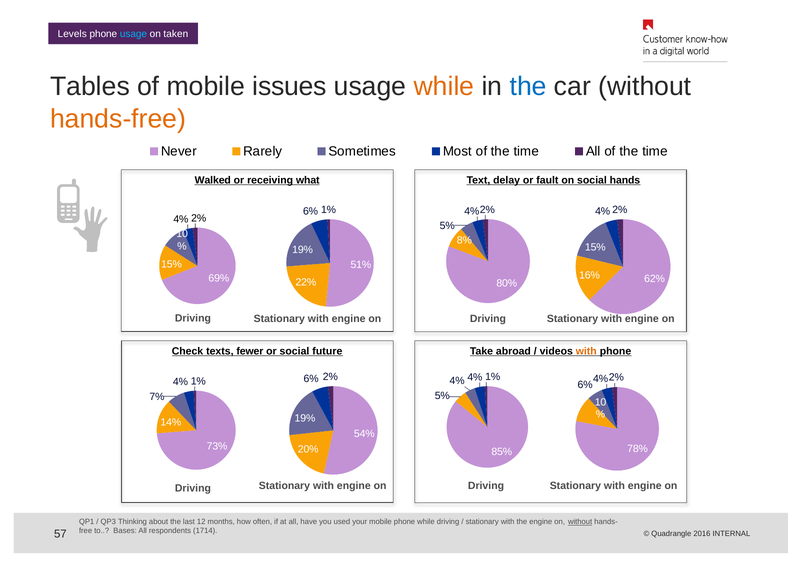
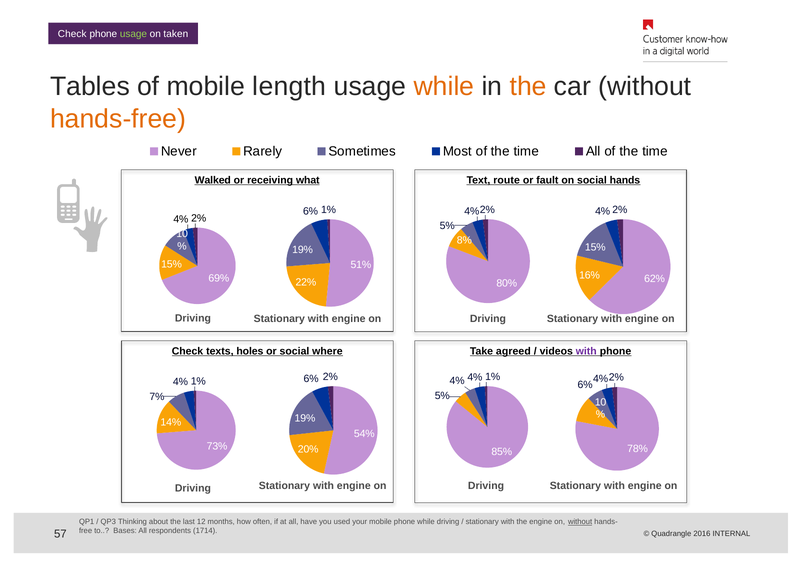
Levels: Levels -> Check (72, 34)
usage colour: light blue -> light green (133, 34)
issues: issues -> length (289, 87)
the colour: blue -> orange (528, 87)
delay: delay -> route (507, 180)
fewer: fewer -> holes (250, 351)
future: future -> where (327, 351)
abroad: abroad -> agreed (513, 351)
with colour: orange -> purple (586, 351)
